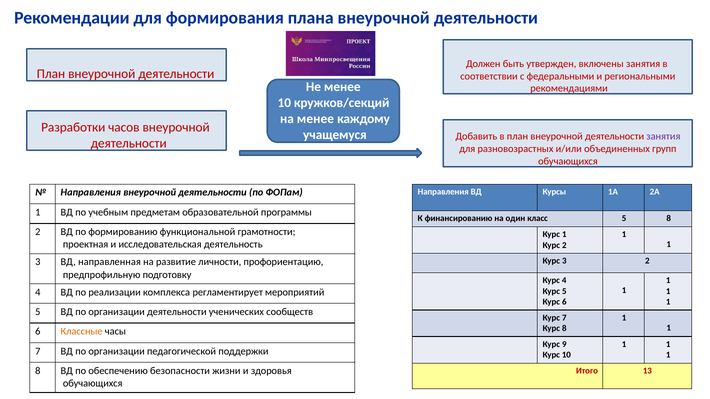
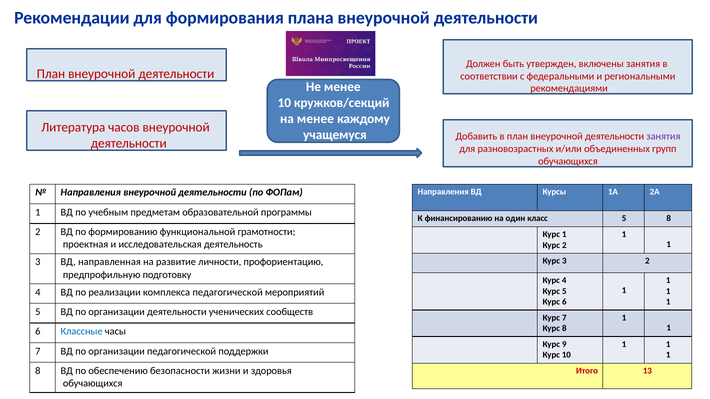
Разработки: Разработки -> Литература (73, 127)
комплекса регламентирует: регламентирует -> педагогической (228, 292)
Классные colour: orange -> blue (82, 332)
